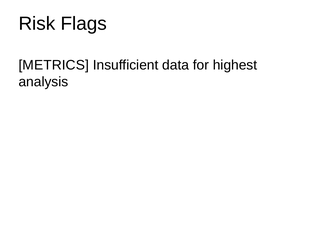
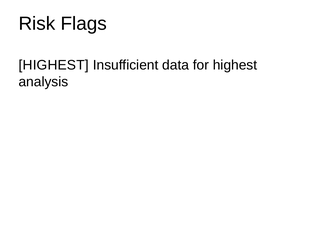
METRICS: METRICS -> HIGHEST (54, 65)
